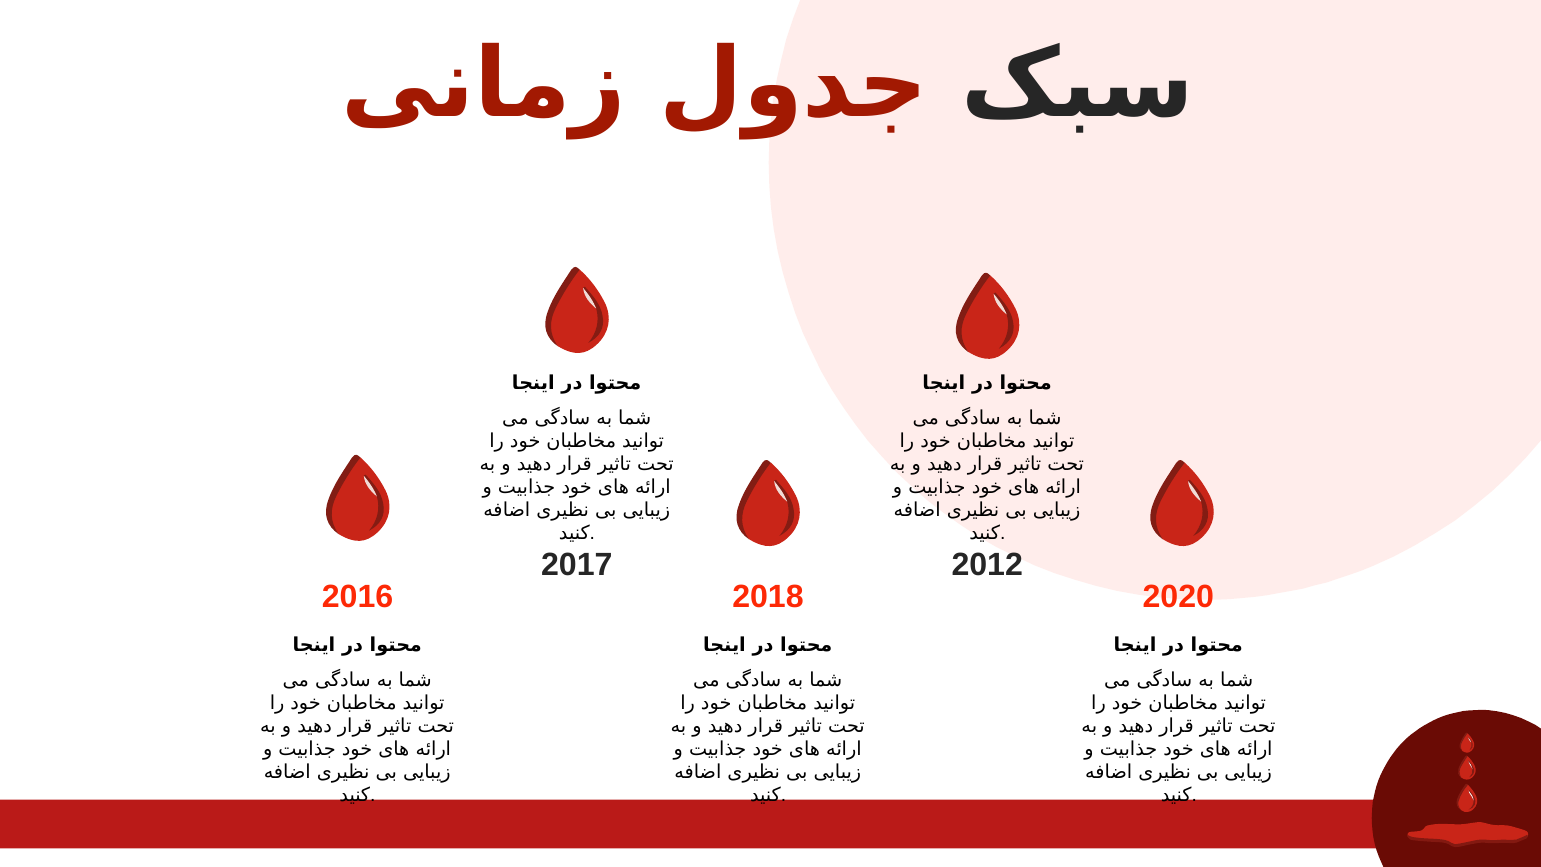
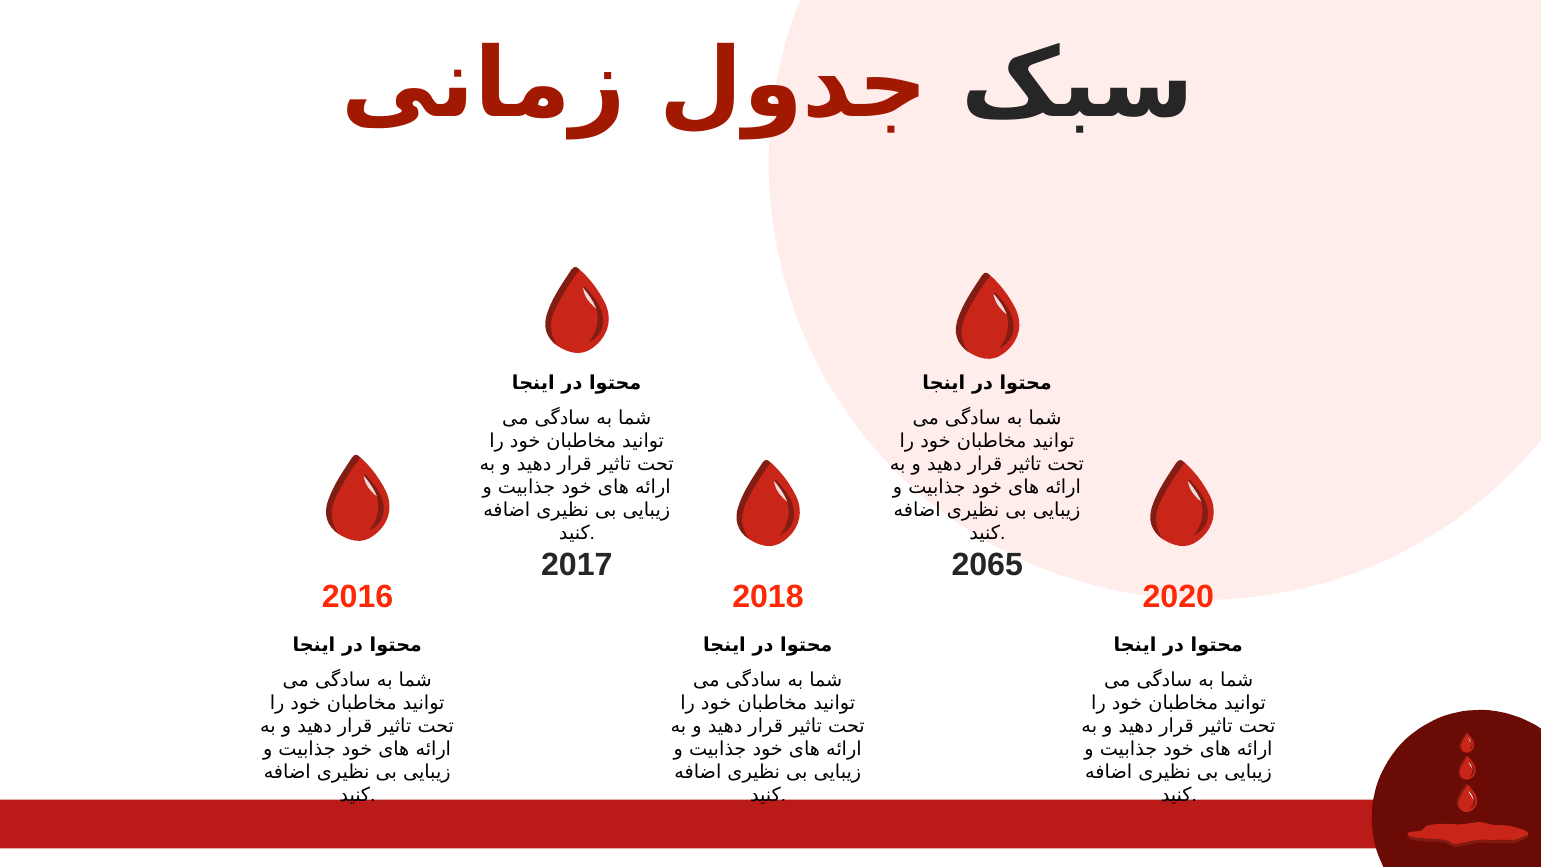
2012: 2012 -> 2065 (987, 565)
